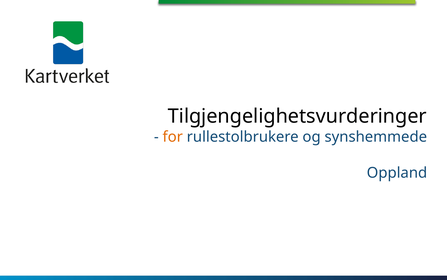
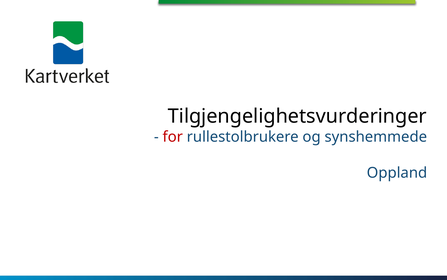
for colour: orange -> red (173, 137)
